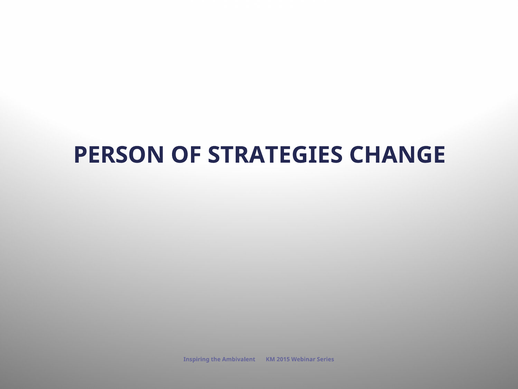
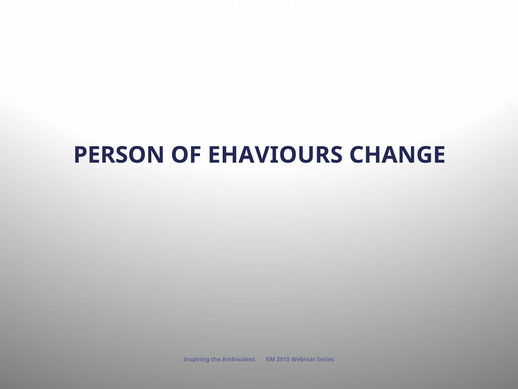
STRATEGIES: STRATEGIES -> EHAVIOURS (275, 155)
